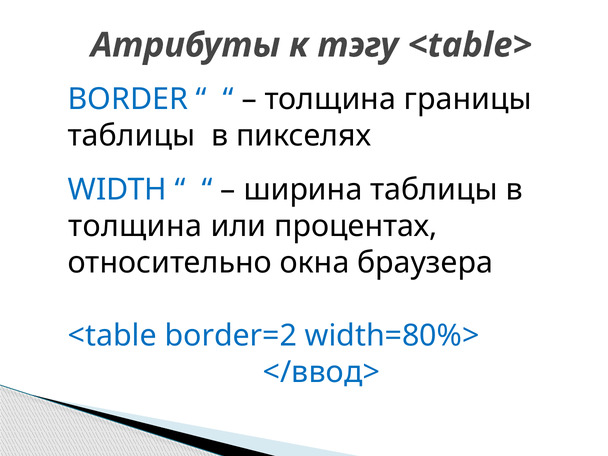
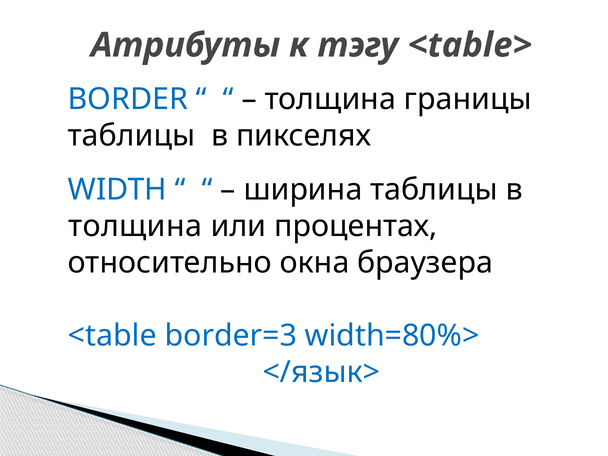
border=2: border=2 -> border=3 (231, 335)
</ввод>: </ввод> -> </язык> (321, 372)
